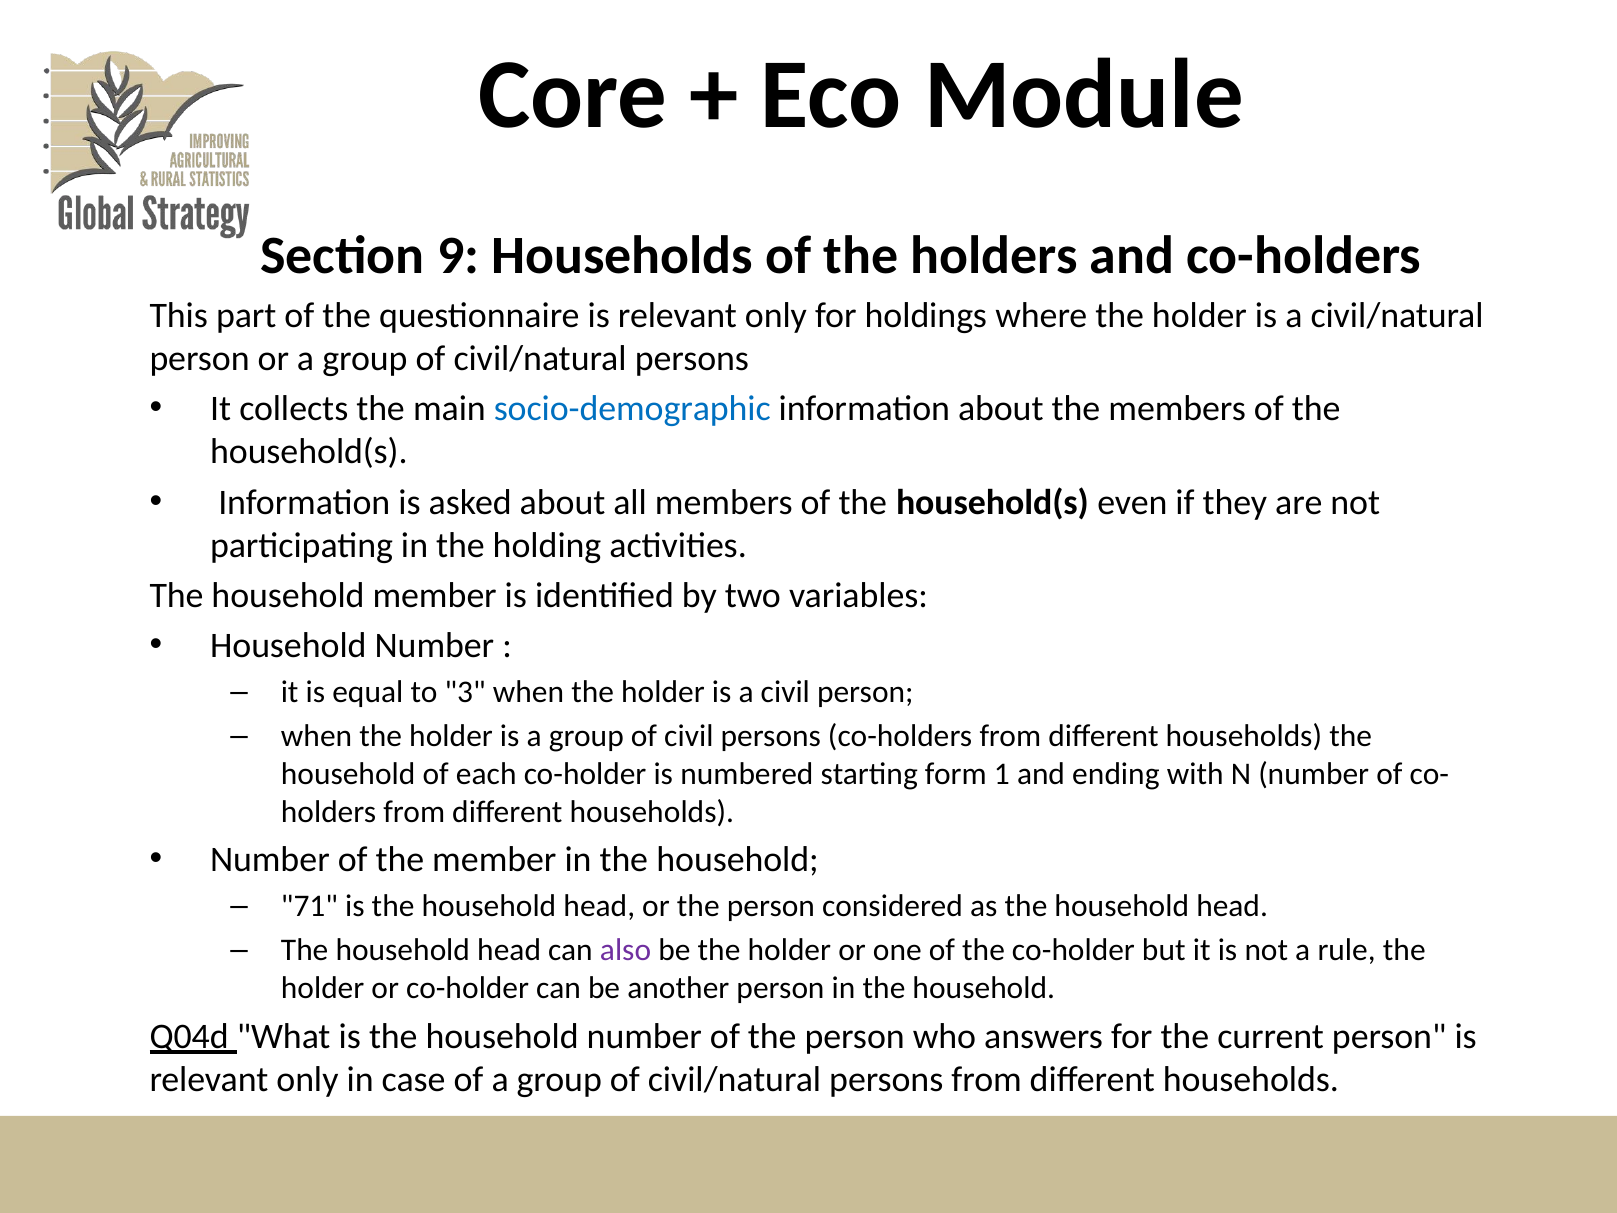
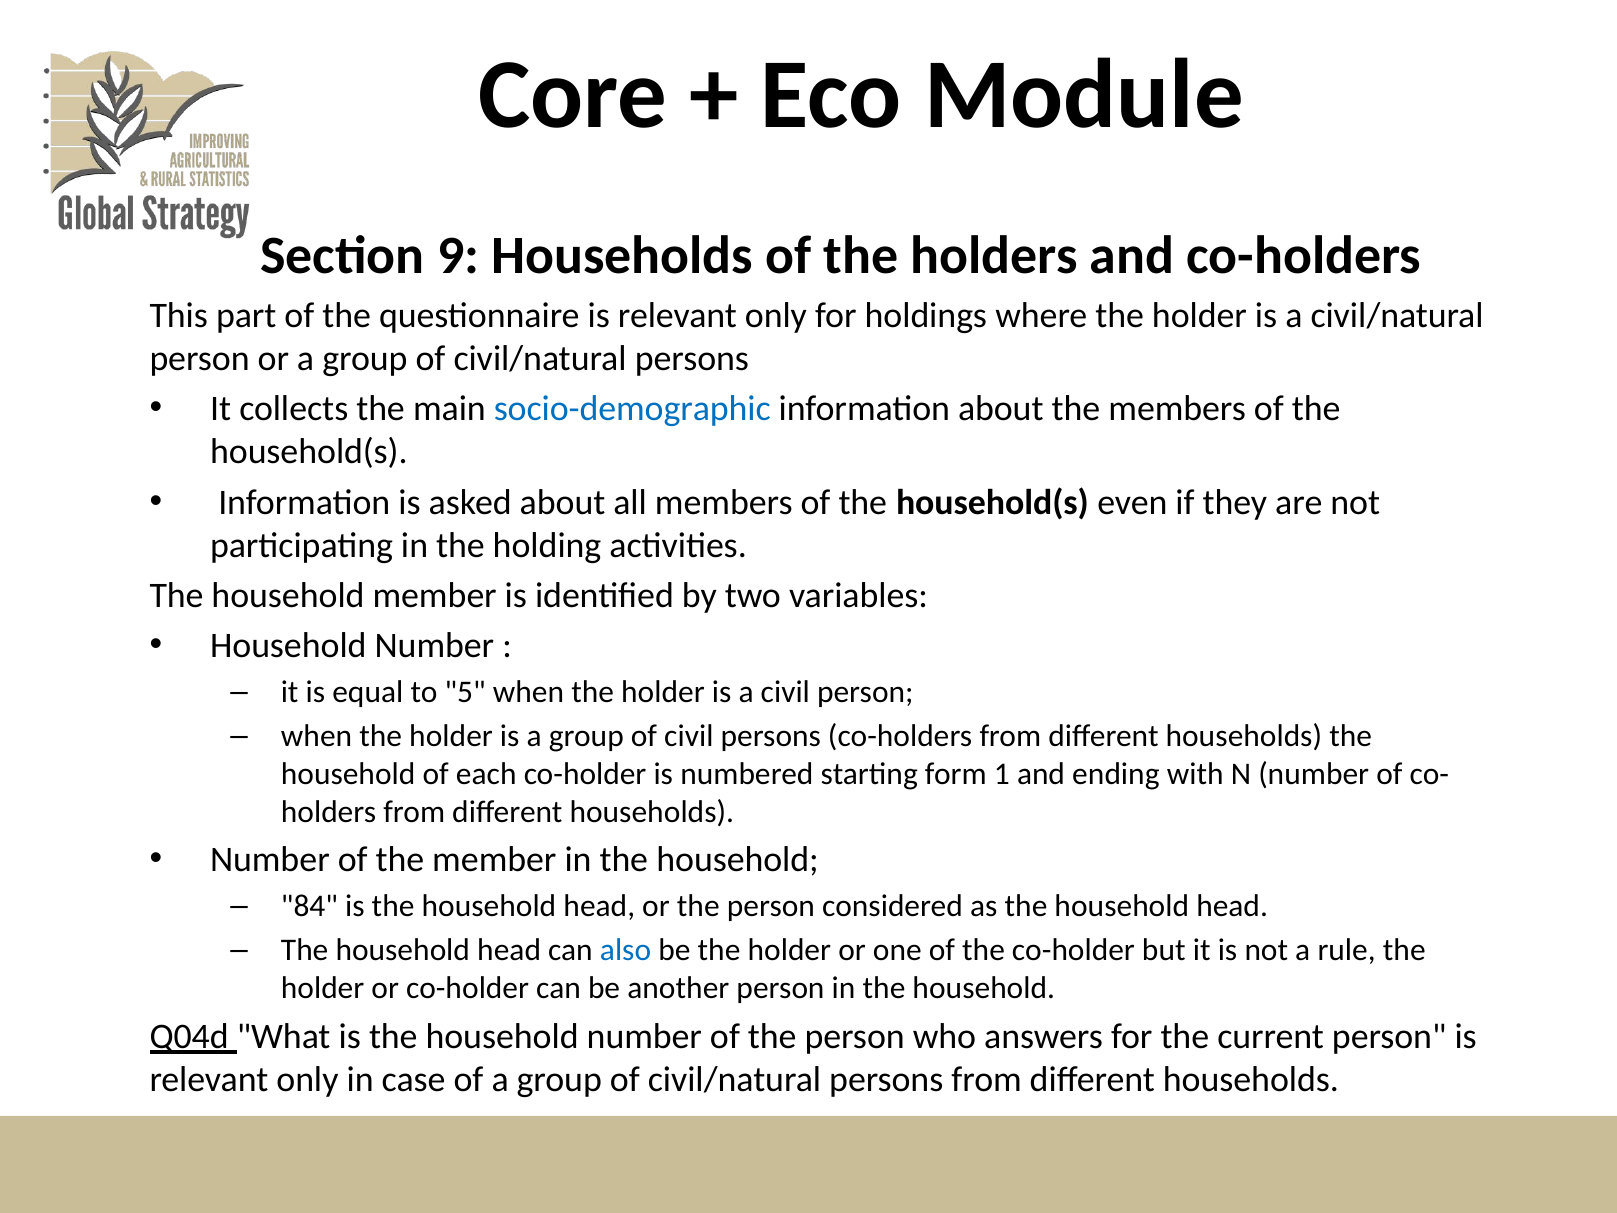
3: 3 -> 5 (465, 692)
71: 71 -> 84 (309, 906)
also colour: purple -> blue (626, 950)
